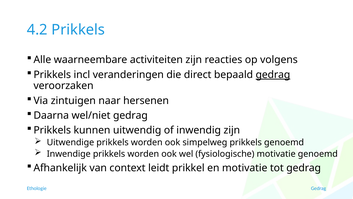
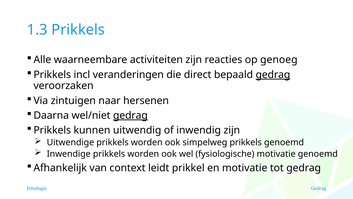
4.2: 4.2 -> 1.3 (37, 30)
volgens: volgens -> genoeg (279, 60)
gedrag underline: none -> present (130, 115)
